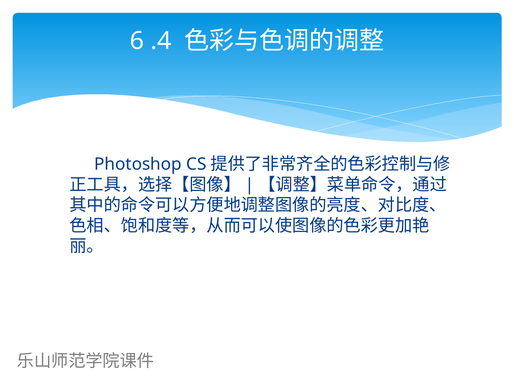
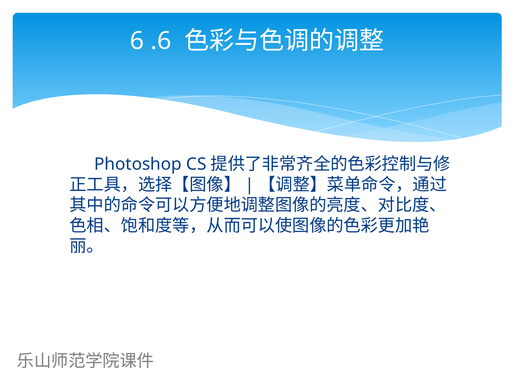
.4: .4 -> .6 (161, 41)
